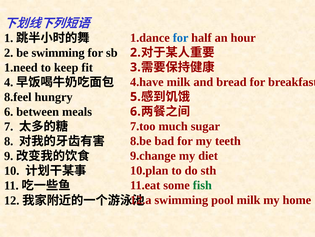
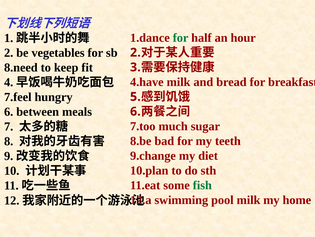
for colour: blue -> green (181, 38)
be swimming: swimming -> vegetables (58, 53)
1.need: 1.need -> 8.need (21, 67)
8.feel: 8.feel -> 7.feel (18, 97)
